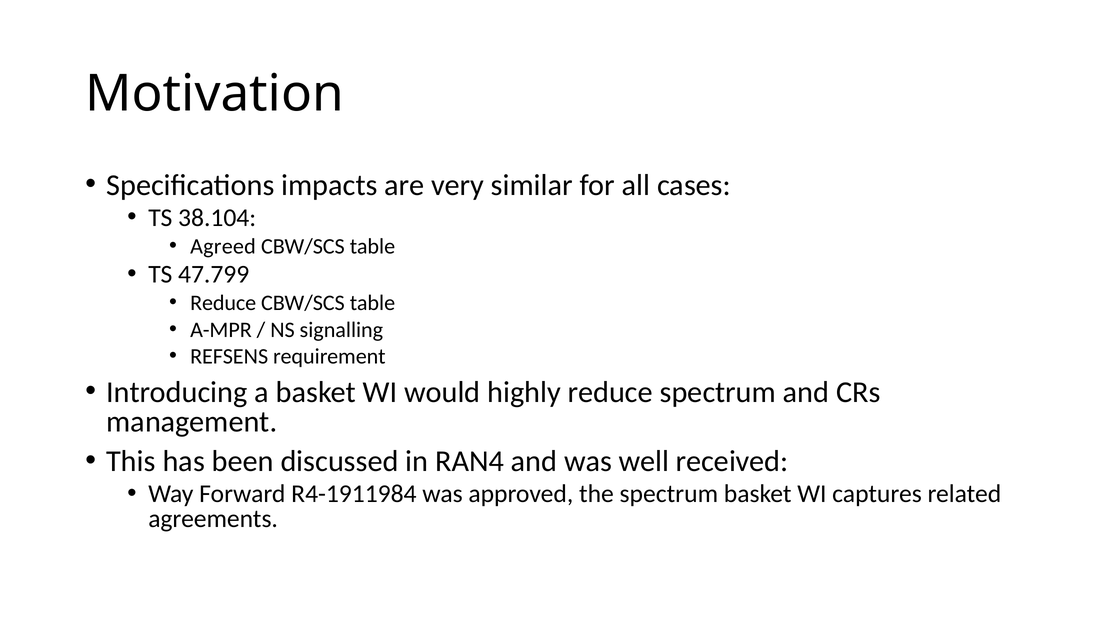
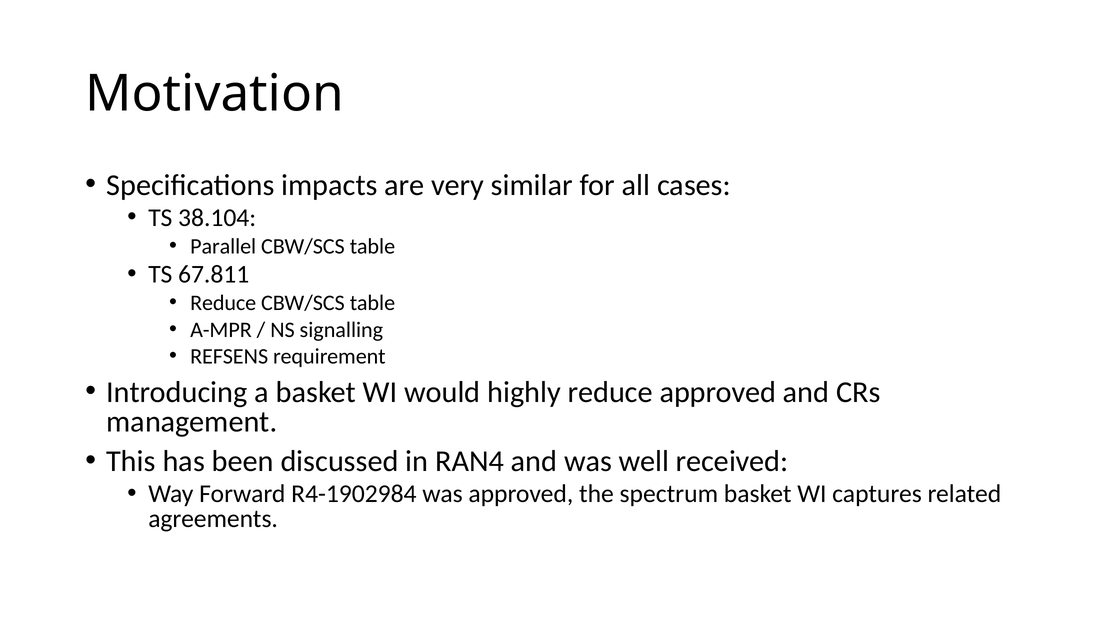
Agreed: Agreed -> Parallel (223, 246)
47.799: 47.799 -> 67.811 (214, 275)
reduce spectrum: spectrum -> approved (718, 392)
R4-1911984: R4-1911984 -> R4-1902984 (354, 494)
